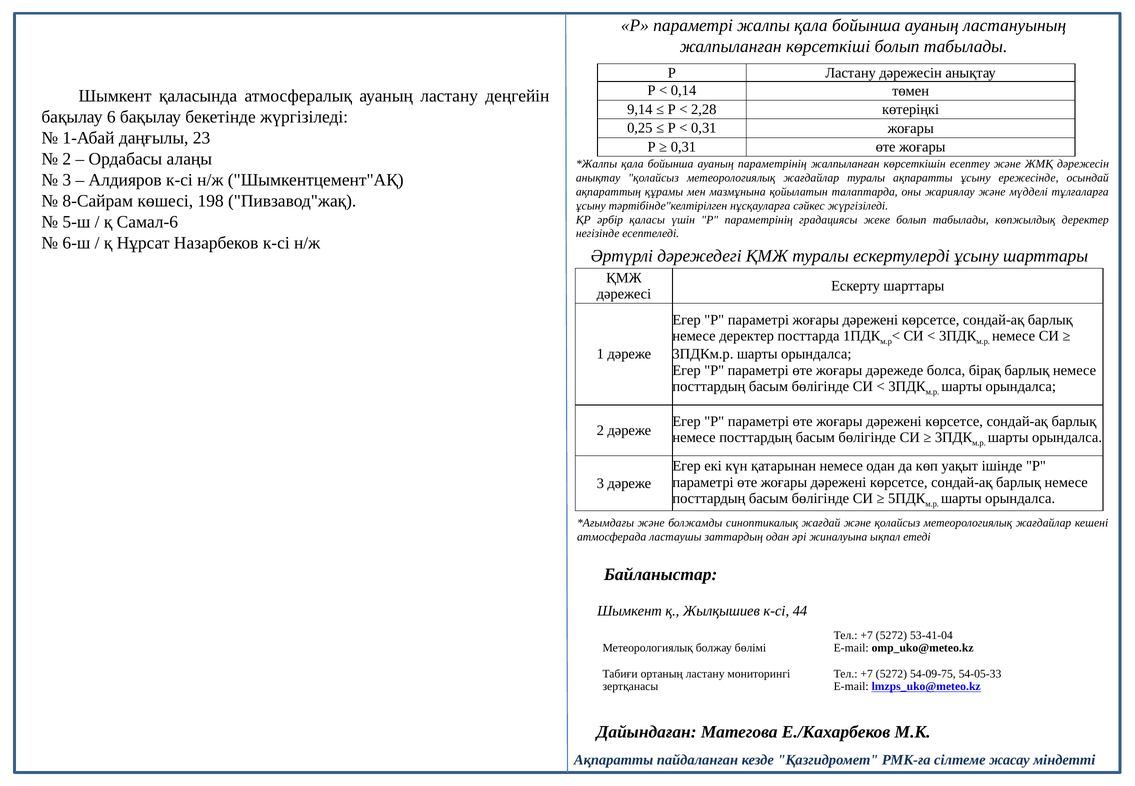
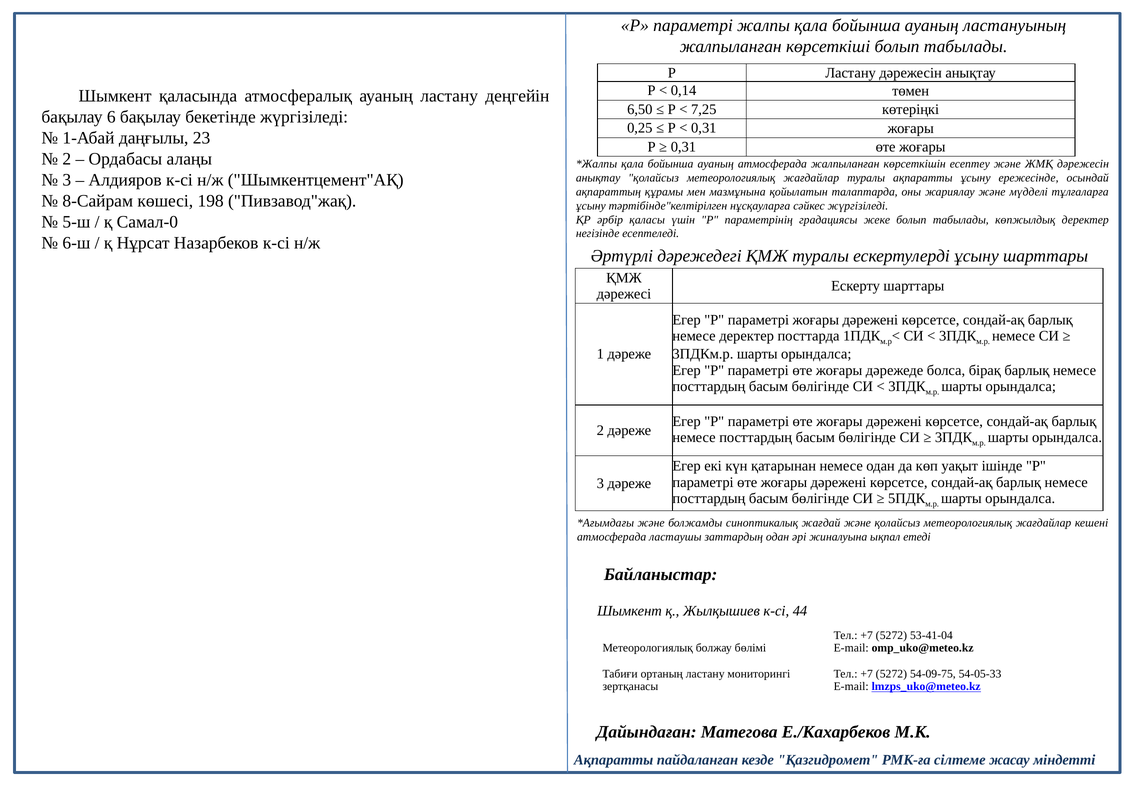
9,14: 9,14 -> 6,50 (640, 109)
2,28: 2,28 -> 7,25 (704, 109)
ауаның параметрінің: параметрінің -> атмосферада (772, 164)
Самал-6: Самал-6 -> Самал-0 (147, 222)
